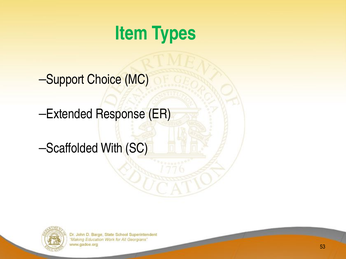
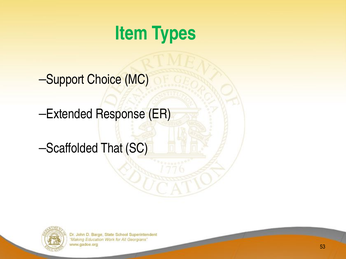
With: With -> That (112, 149)
